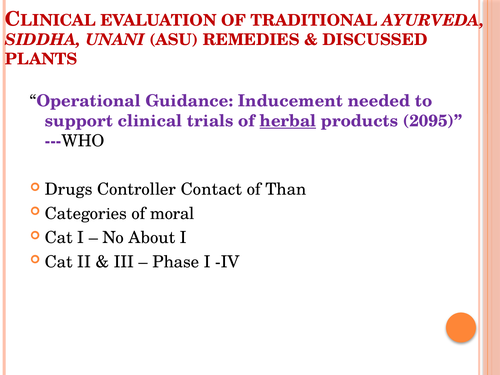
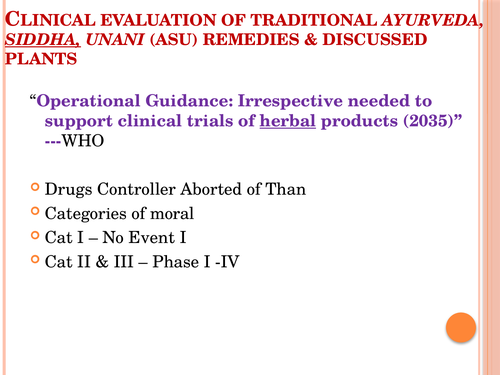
SIDDHA underline: none -> present (43, 40)
Inducement: Inducement -> Irrespective (290, 101)
2095: 2095 -> 2035 (432, 121)
Contact: Contact -> Aborted (211, 189)
About: About -> Event (152, 238)
